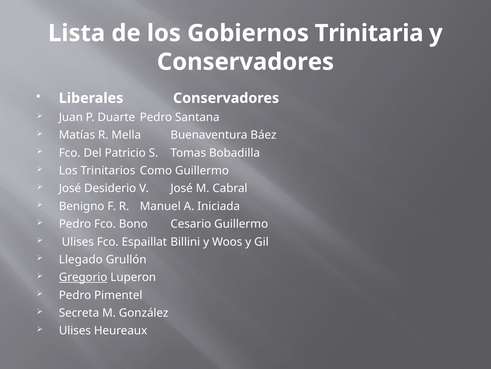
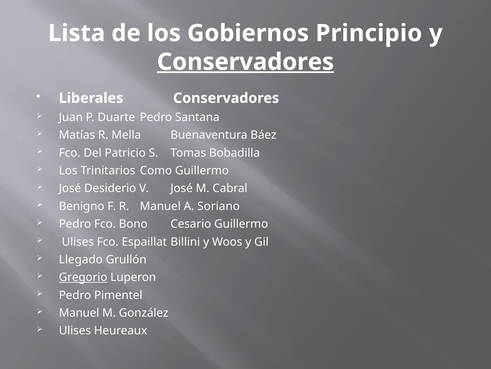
Trinitaria: Trinitaria -> Principio (369, 33)
Conservadores underline: none -> present (245, 62)
Iniciada: Iniciada -> Soriano (219, 206)
Secreta: Secreta -> Manuel (79, 312)
